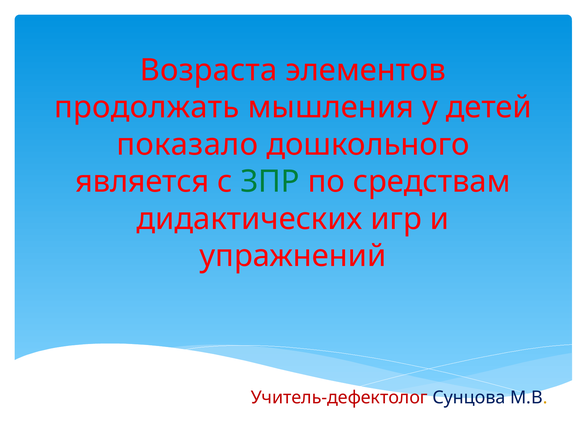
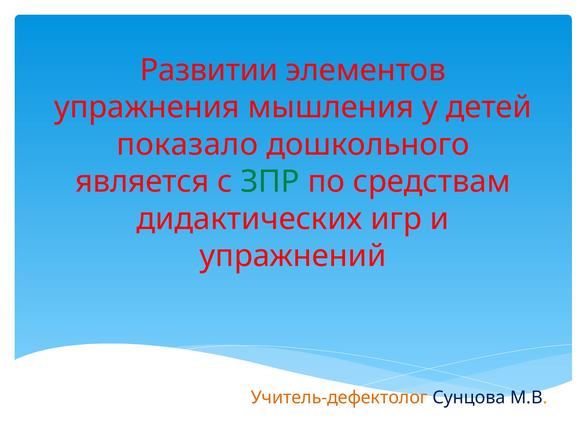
Возраста: Возраста -> Развитии (209, 70)
продолжать: продолжать -> упражнения (147, 107)
Учитель-дефектолог colour: red -> orange (339, 397)
